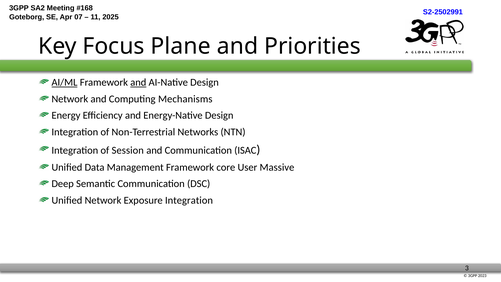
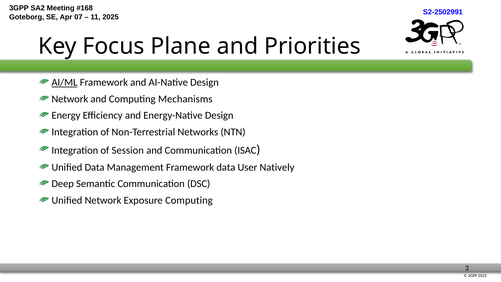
and underline: present -> none (138, 82)
Framework core: core -> data (226, 167)
Massive: Massive -> Natively (277, 167)
Exposure Integration: Integration -> Computing (189, 200)
